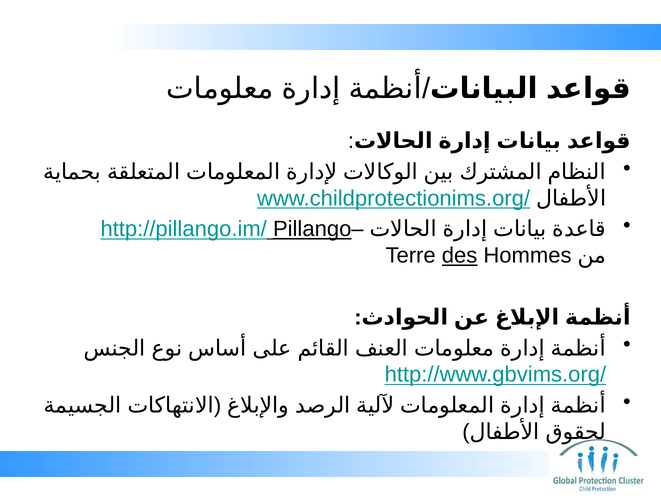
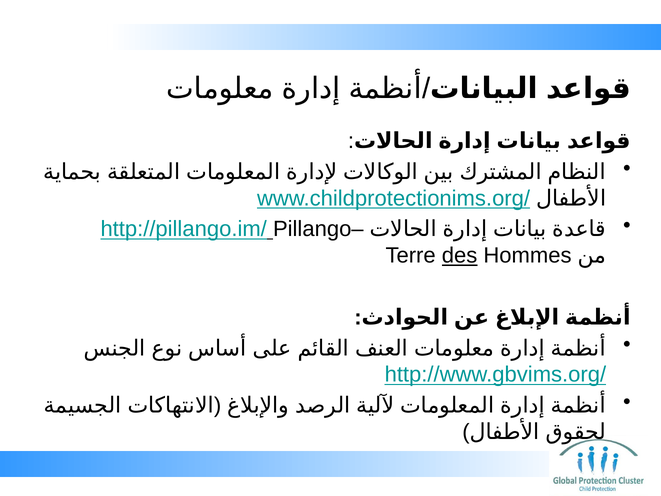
Pillango underline: present -> none (312, 229)
